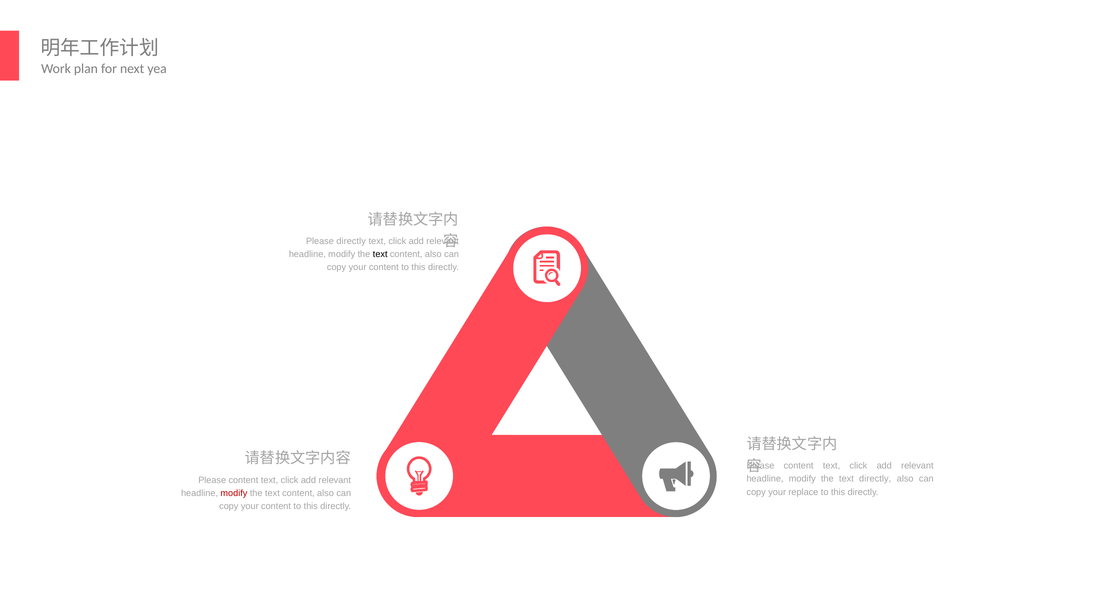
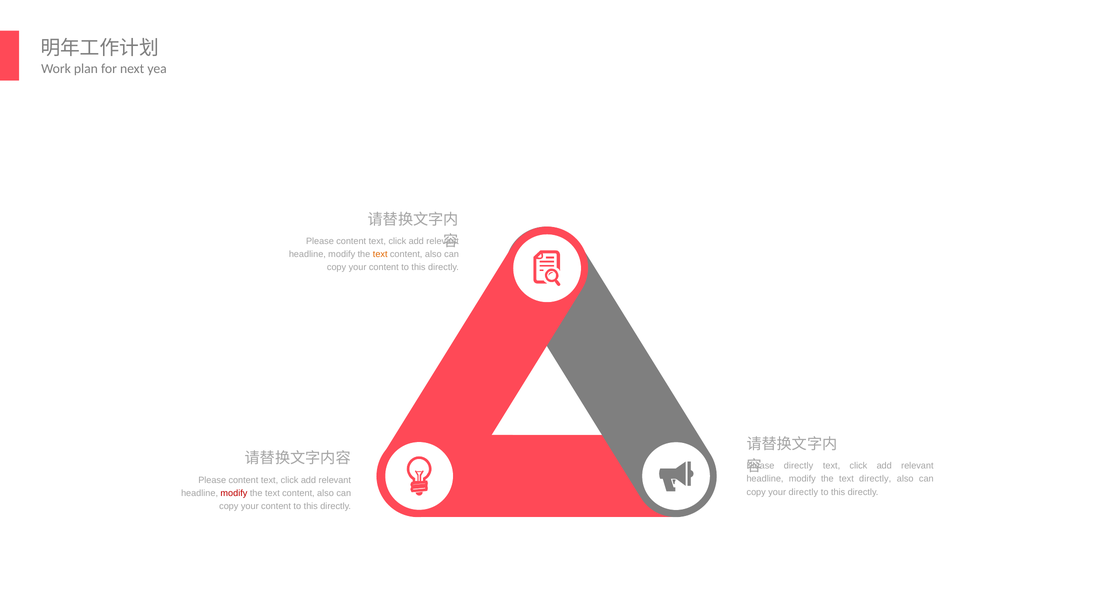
directly: directly -> content (351, 241)
text colour: black -> orange (380, 254)
content: content -> directly (799, 466)
your replace: replace -> directly (803, 492)
